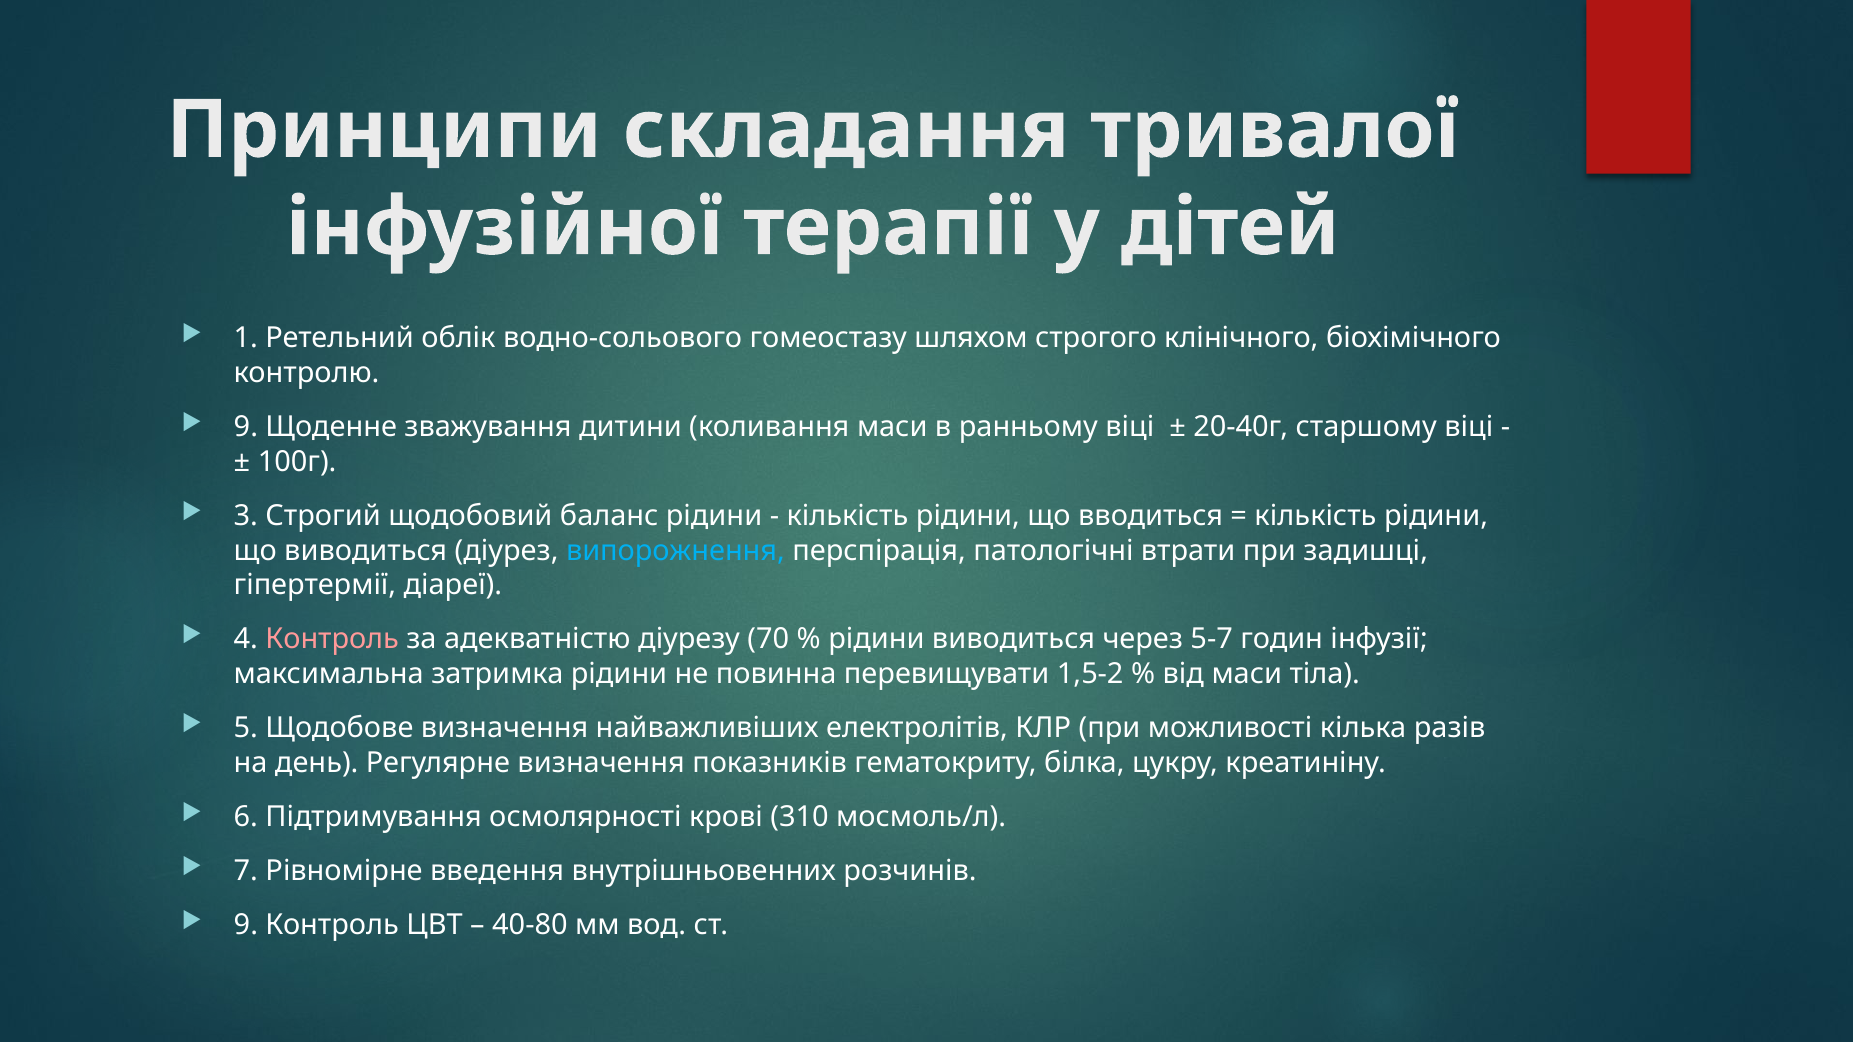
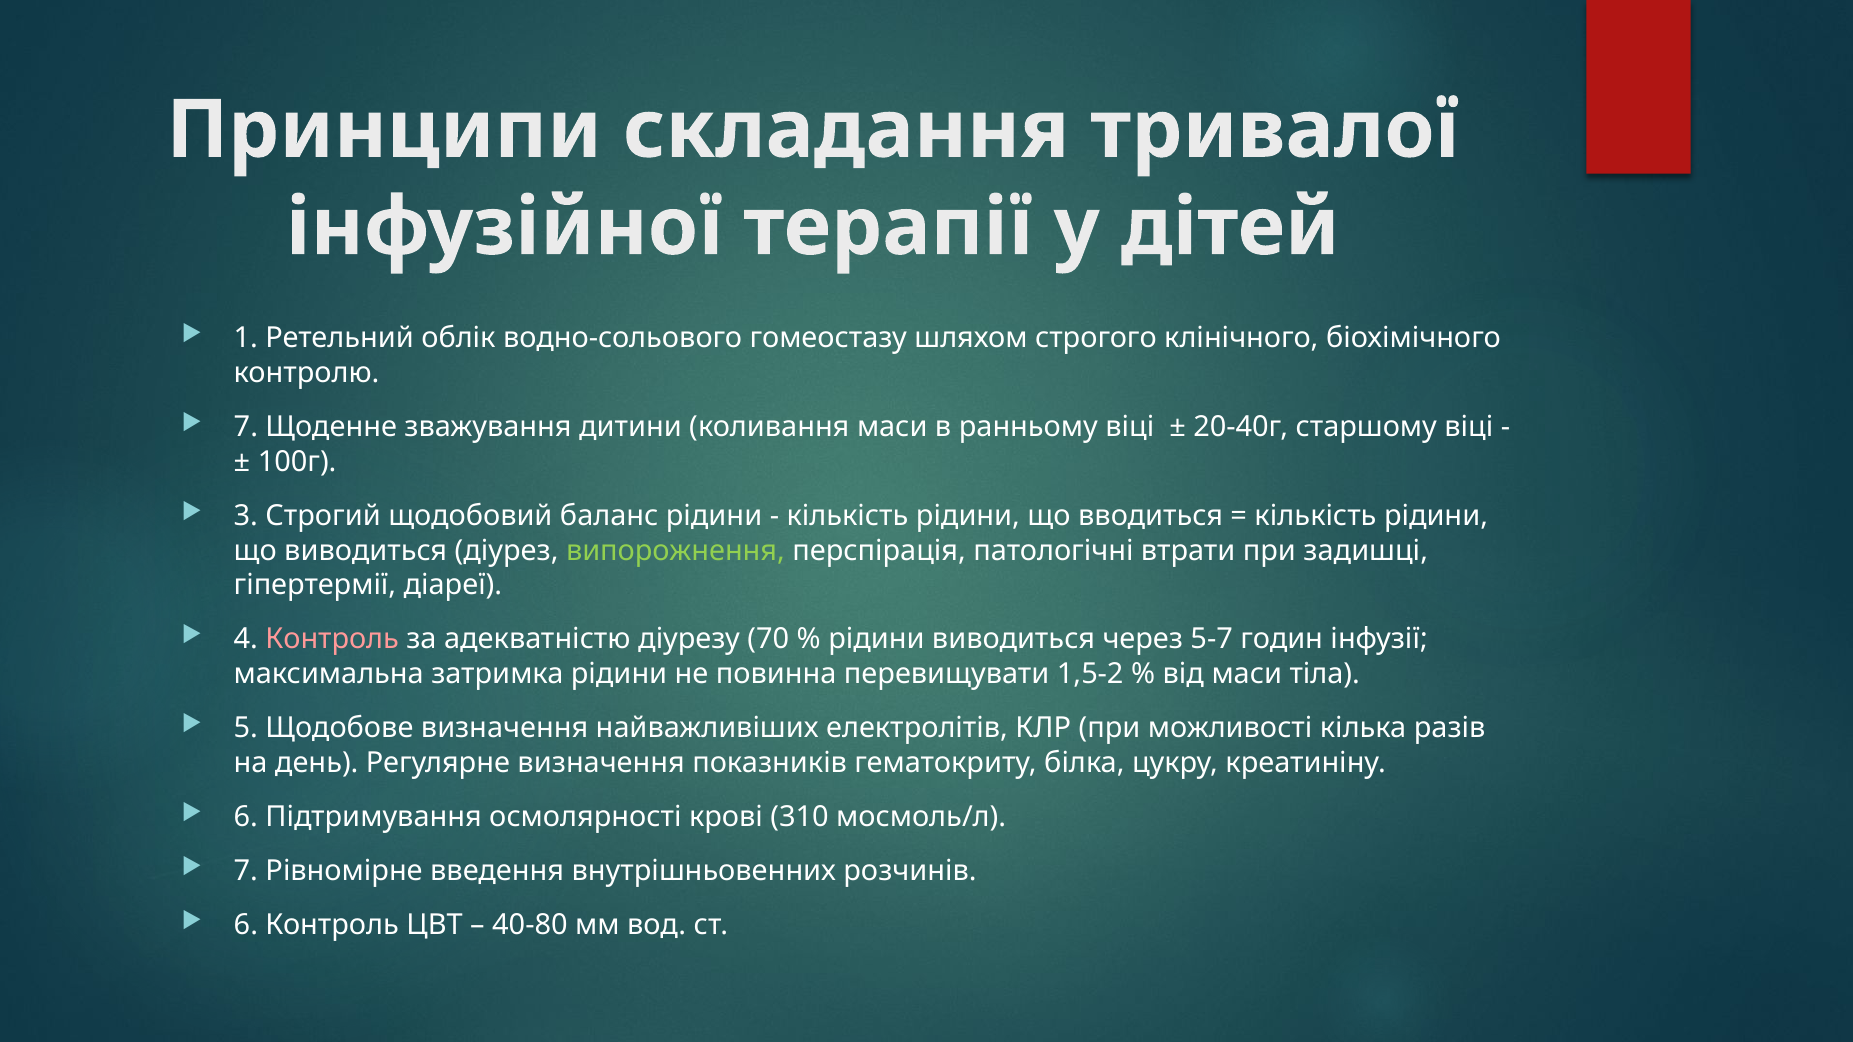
9: 9 -> 7 (246, 427)
випорожнення colour: light blue -> light green (675, 551)
9: 9 -> 6 (246, 925)
